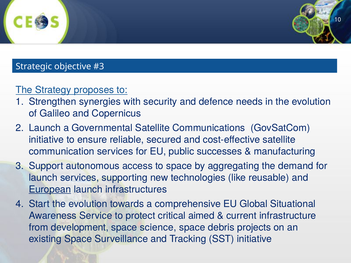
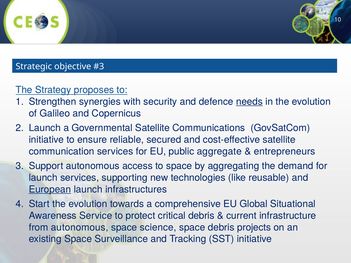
needs underline: none -> present (249, 102)
successes: successes -> aggregate (219, 151)
manufacturing: manufacturing -> entrepreneurs (285, 151)
critical aimed: aimed -> debris (201, 216)
from development: development -> autonomous (80, 228)
